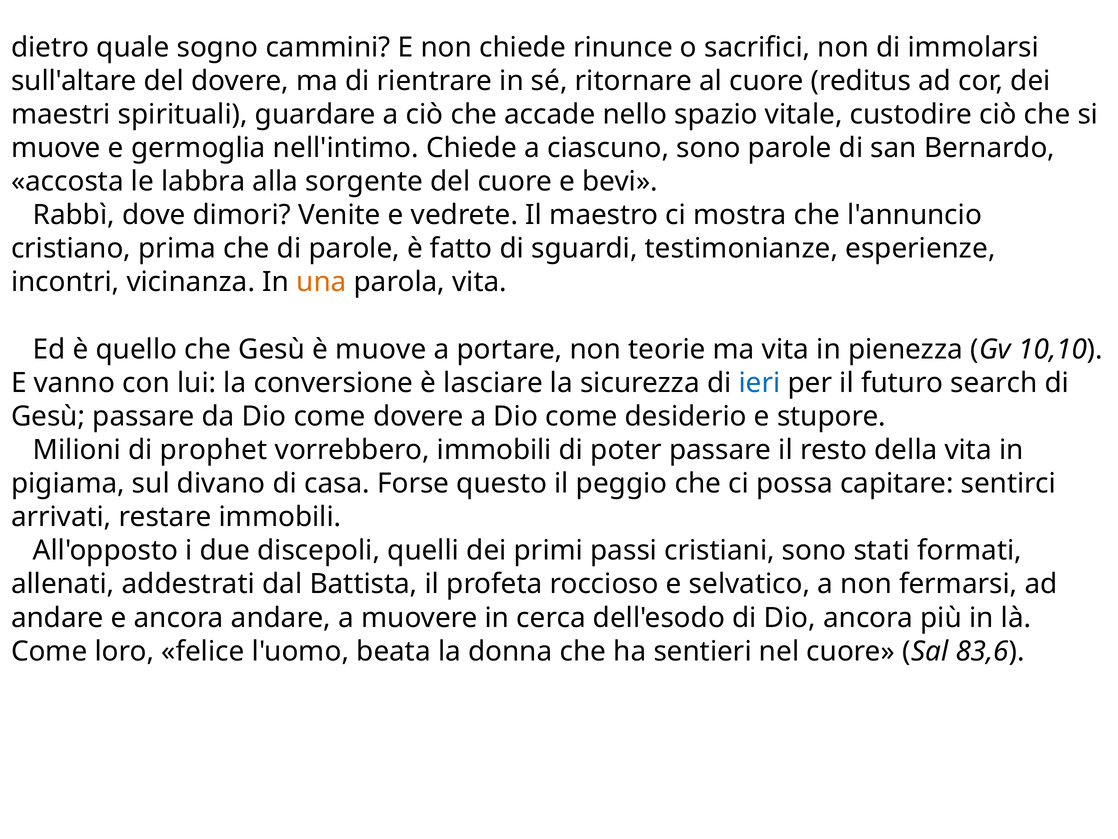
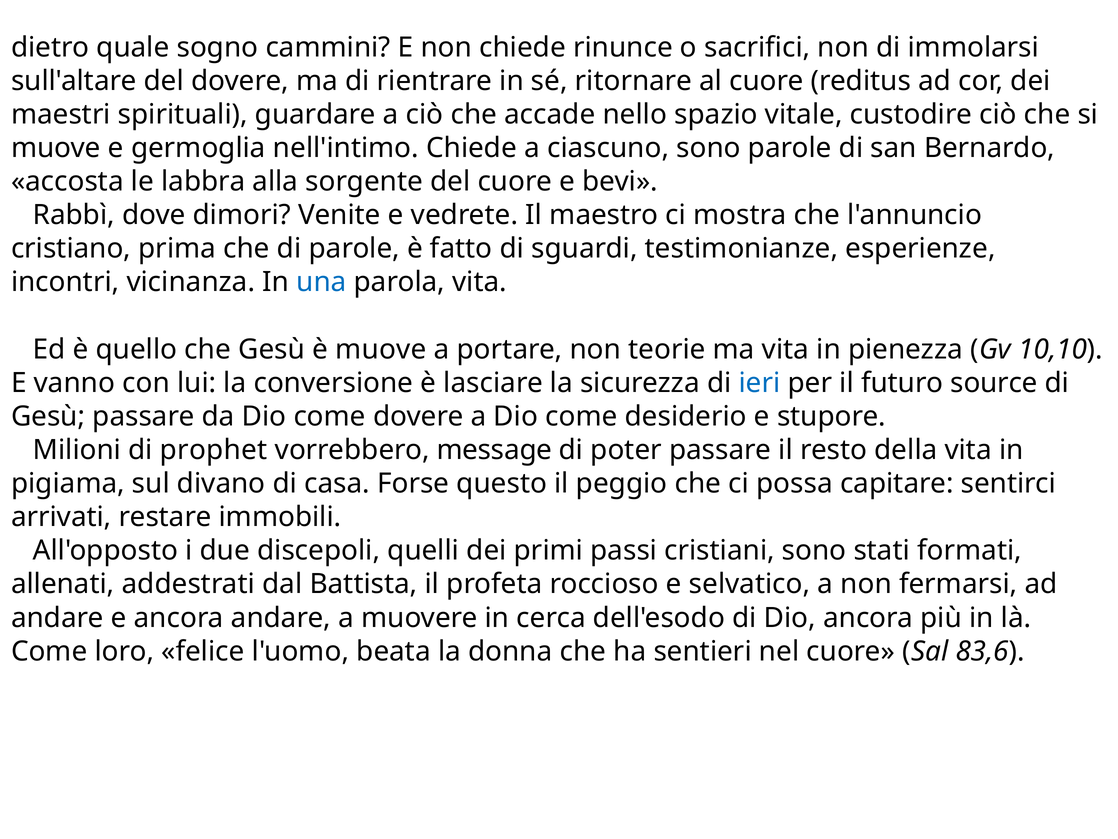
una colour: orange -> blue (321, 282)
search: search -> source (994, 383)
vorrebbero immobili: immobili -> message (494, 450)
